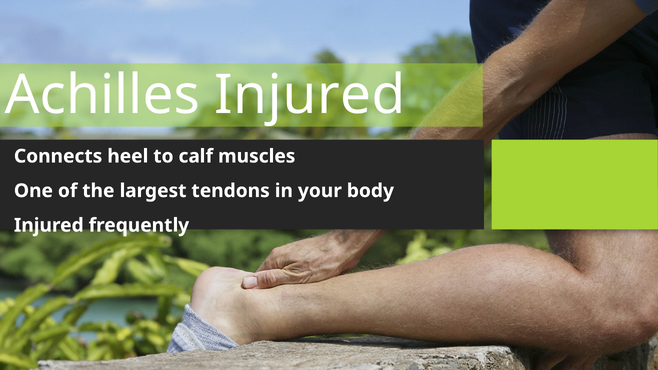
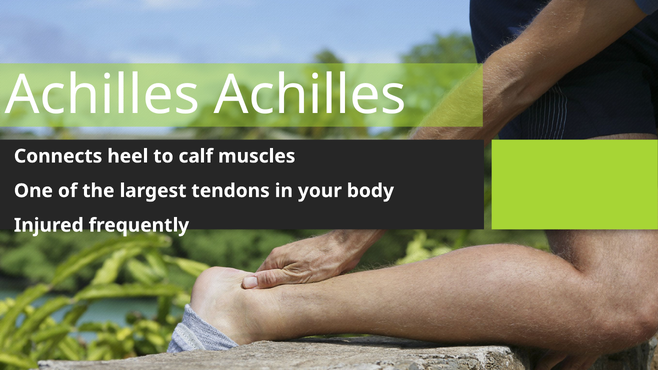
Achilles Injured: Injured -> Achilles (310, 95)
